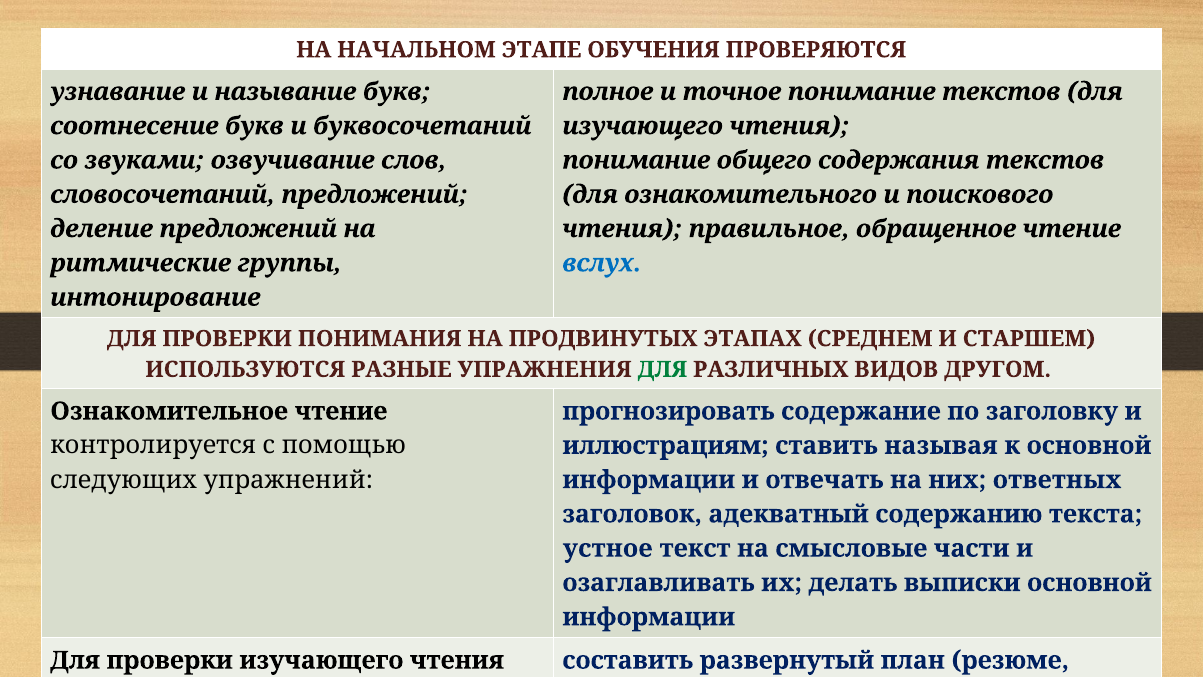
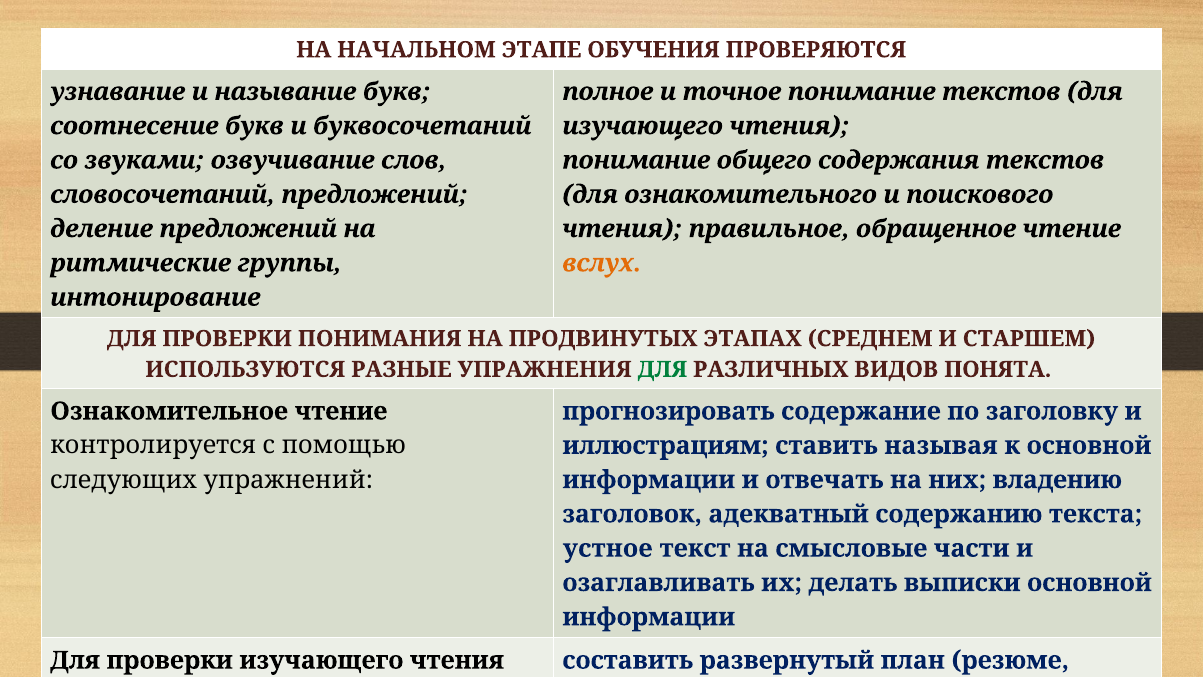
вслух colour: blue -> orange (602, 263)
ДРУГОМ: ДРУГОМ -> ПОНЯТА (998, 369)
ответных: ответных -> владению (1057, 480)
